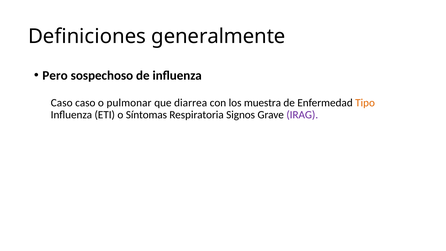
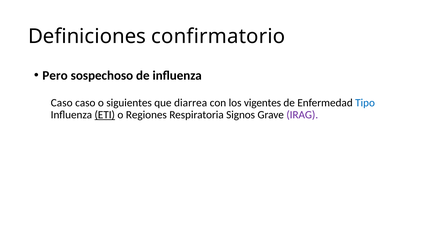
generalmente: generalmente -> confirmatorio (218, 36)
pulmonar: pulmonar -> siguientes (129, 103)
muestra: muestra -> vigentes (263, 103)
Tipo colour: orange -> blue (365, 103)
ETI underline: none -> present (105, 115)
Síntomas: Síntomas -> Regiones (146, 115)
